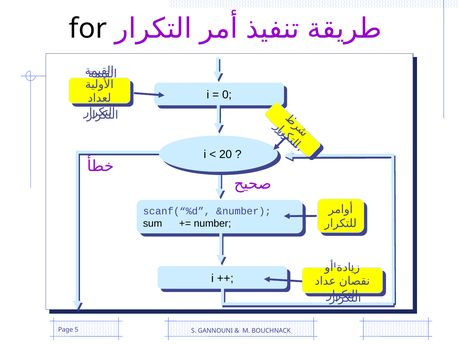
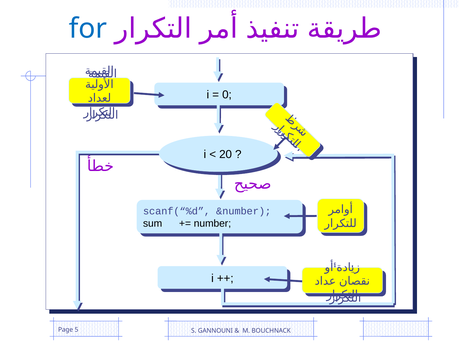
for colour: black -> blue (88, 29)
